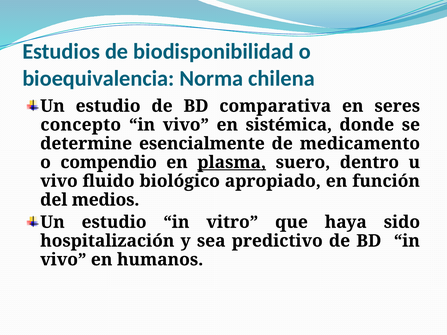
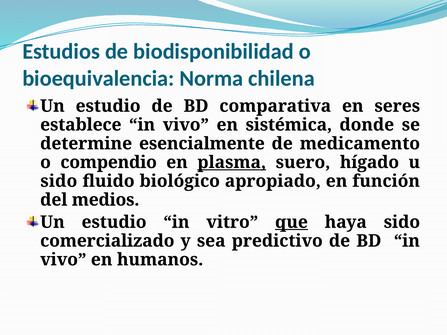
concepto: concepto -> establece (81, 125)
dentro: dentro -> hígado (369, 162)
vivo: vivo -> sido (59, 181)
que underline: none -> present (291, 222)
hospitalización: hospitalización -> comercializado (107, 241)
